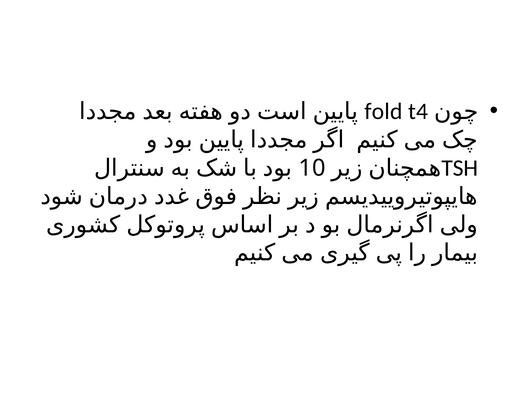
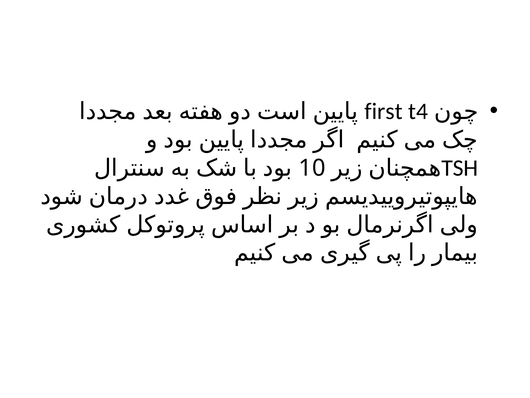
fold: fold -> first (384, 111)
